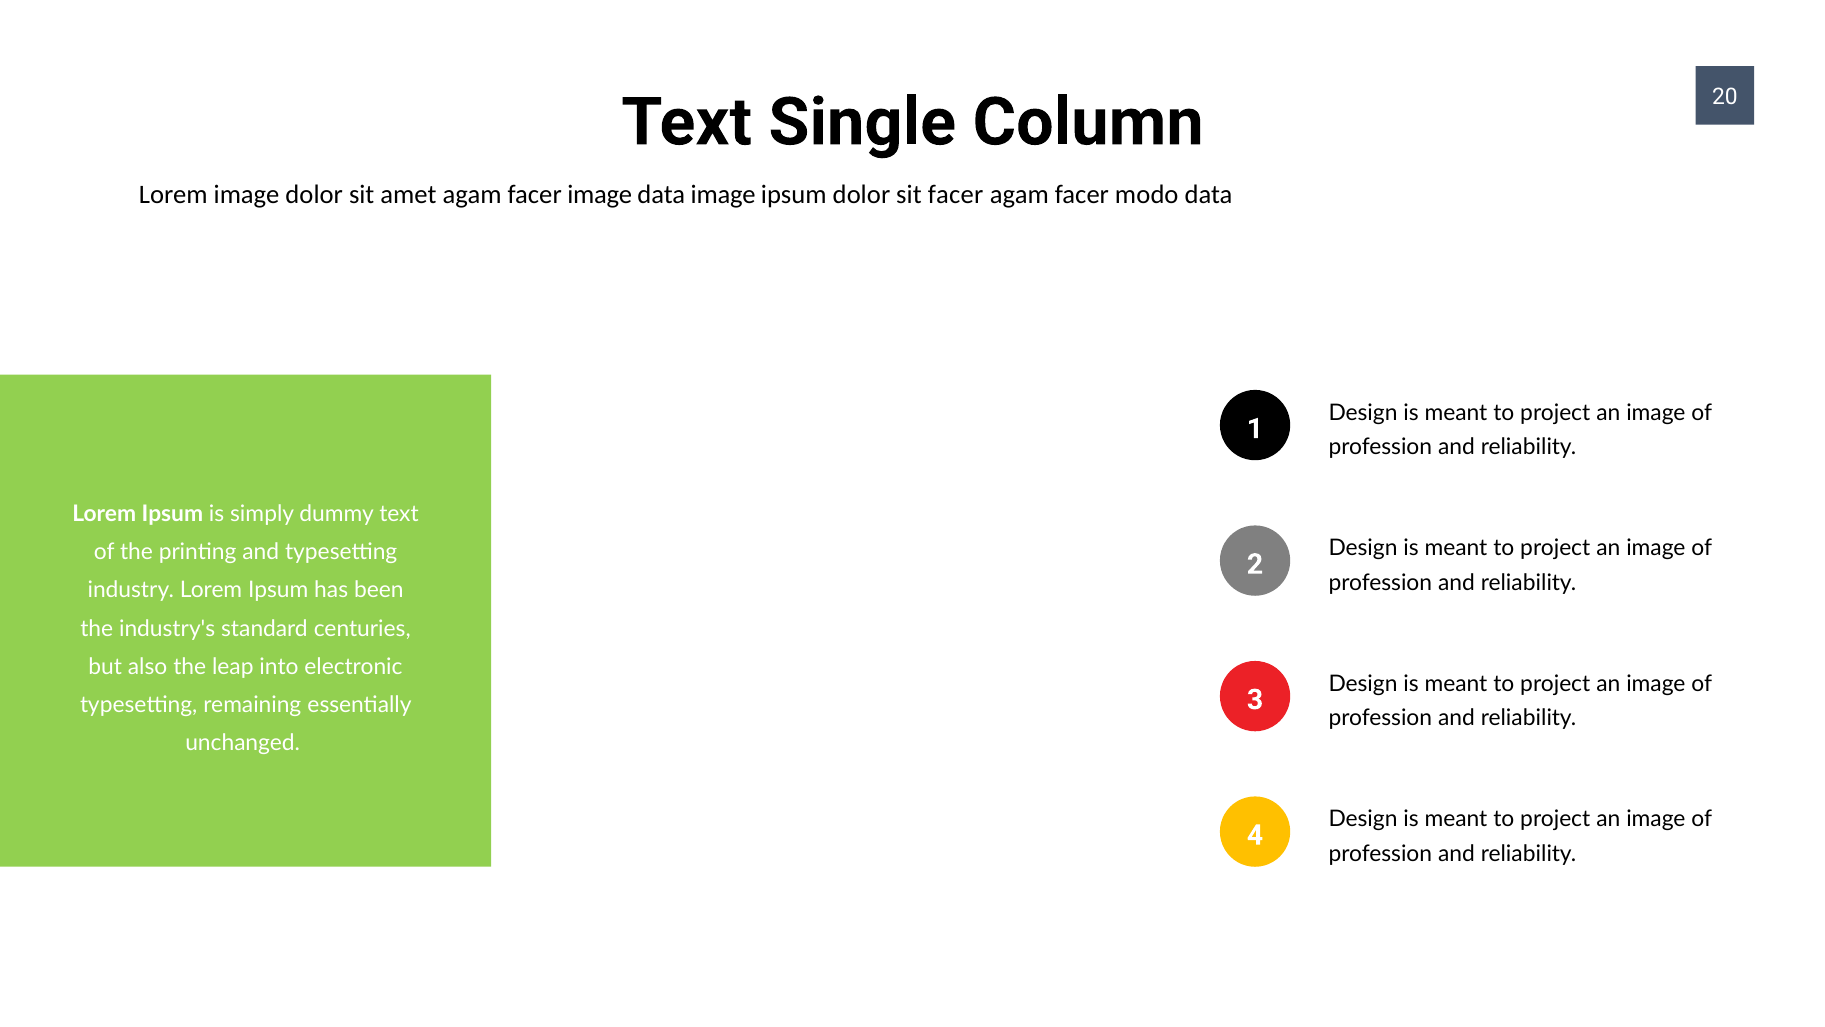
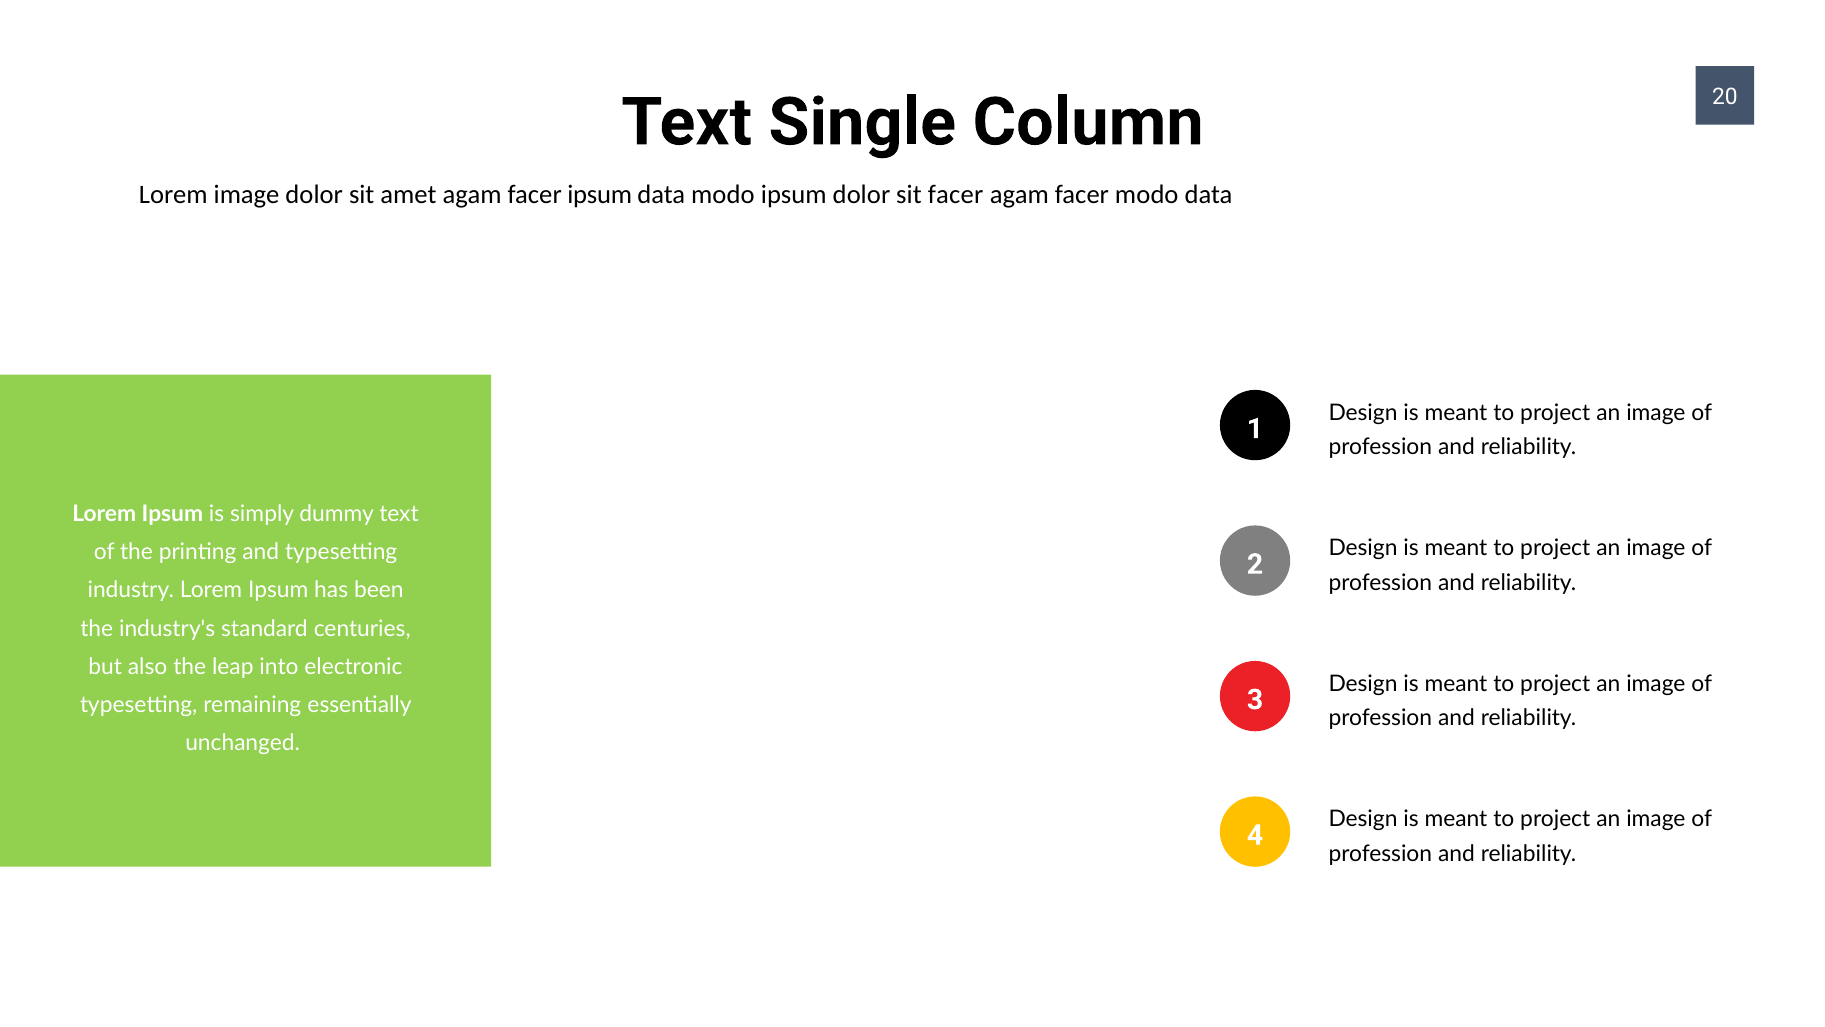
facer image: image -> ipsum (600, 194)
data image: image -> modo (723, 194)
